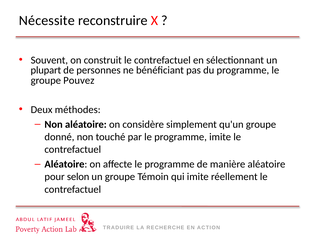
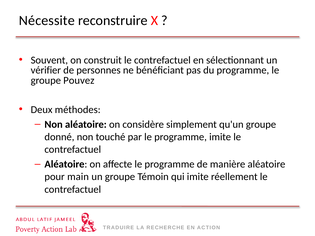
plupart: plupart -> vérifier (46, 70)
selon: selon -> main (78, 177)
